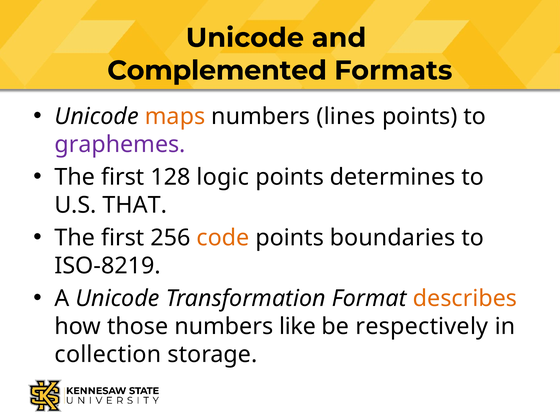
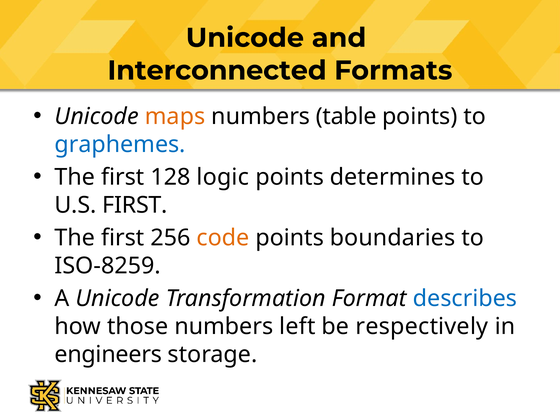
Complemented: Complemented -> Interconnected (217, 71)
lines: lines -> table (346, 116)
graphemes colour: purple -> blue (120, 144)
U.S THAT: THAT -> FIRST (135, 205)
ISO-8219: ISO-8219 -> ISO-8259 (108, 266)
describes colour: orange -> blue (465, 298)
like: like -> left (297, 326)
collection: collection -> engineers (108, 354)
